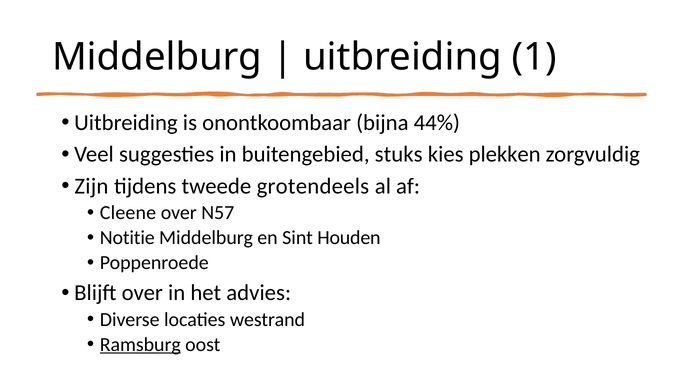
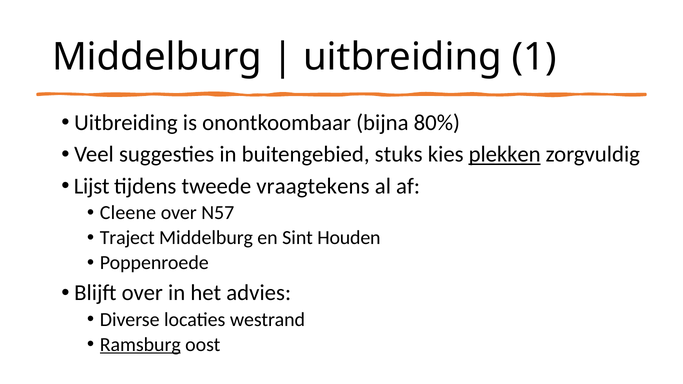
44%: 44% -> 80% (437, 123)
plekken underline: none -> present (505, 155)
Zijn: Zijn -> Lijst (92, 186)
grotendeels: grotendeels -> vraagtekens (313, 186)
Notitie: Notitie -> Traject (127, 238)
